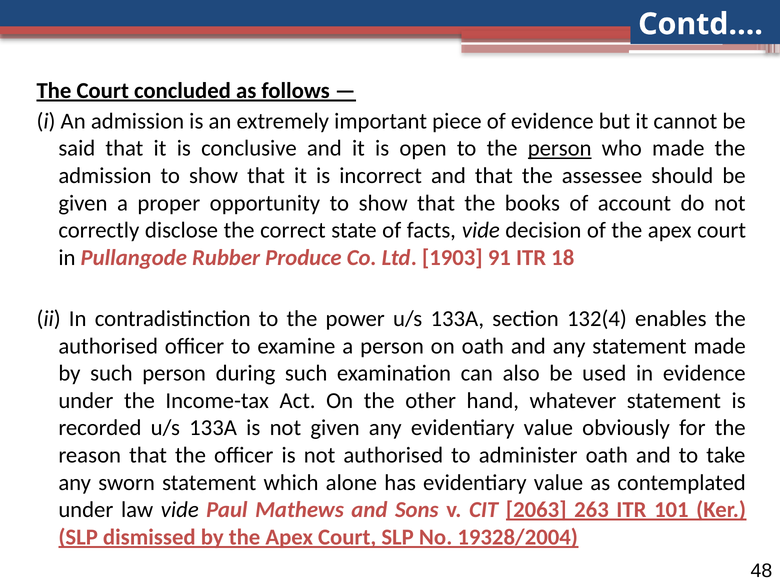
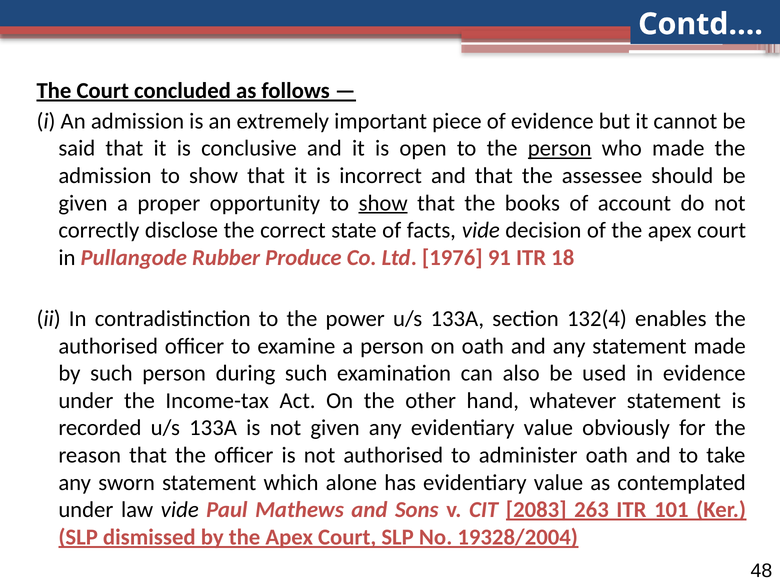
show underline: none -> present (383, 203)
1903: 1903 -> 1976 (452, 258)
2063: 2063 -> 2083 (536, 510)
